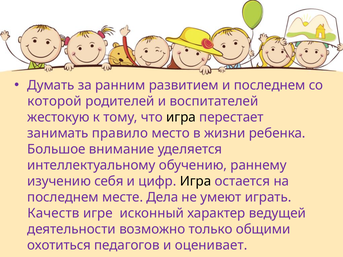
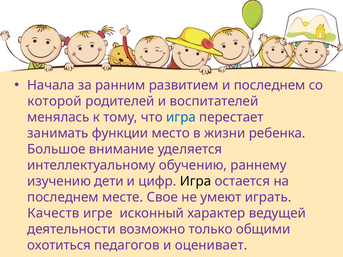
Думать: Думать -> Начала (51, 85)
жестокую: жестокую -> менялась (58, 117)
игра colour: black -> blue (181, 117)
правило: правило -> функции (120, 133)
себя: себя -> дети (109, 181)
Дела: Дела -> Свое (162, 197)
